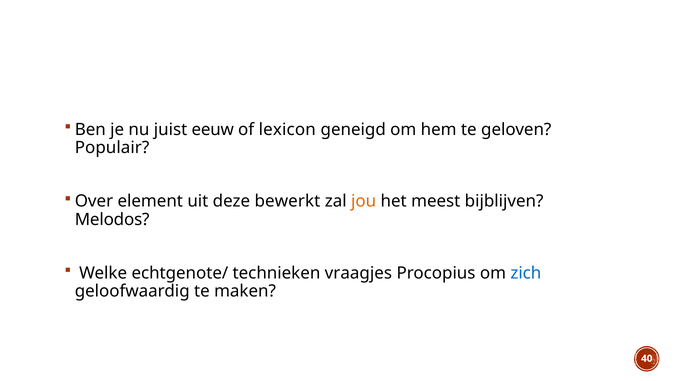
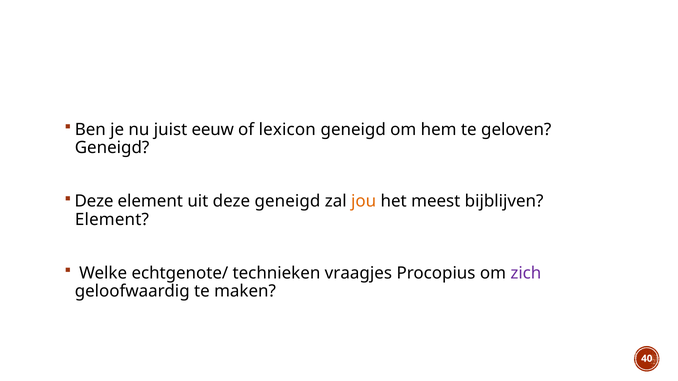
Populair: Populair -> Geneigd (112, 148)
Over: Over -> Deze (94, 201)
deze bewerkt: bewerkt -> geneigd (287, 201)
Melodos: Melodos -> Element (112, 220)
zich colour: blue -> purple (526, 273)
